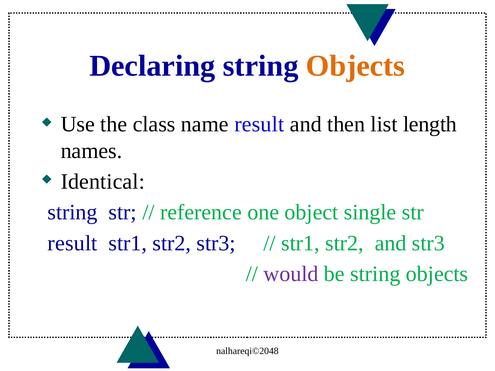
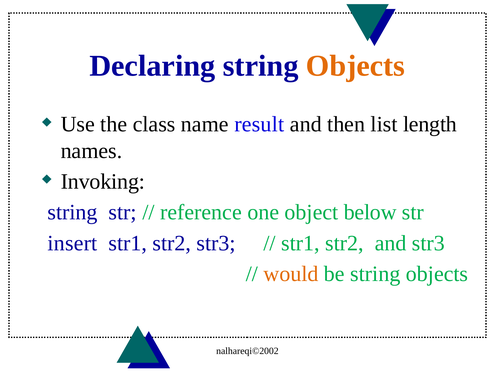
Identical: Identical -> Invoking (103, 182)
single: single -> below (370, 213)
result: result -> insert (72, 243)
would colour: purple -> orange (291, 274)
nalhareqi©2048: nalhareqi©2048 -> nalhareqi©2002 (247, 351)
